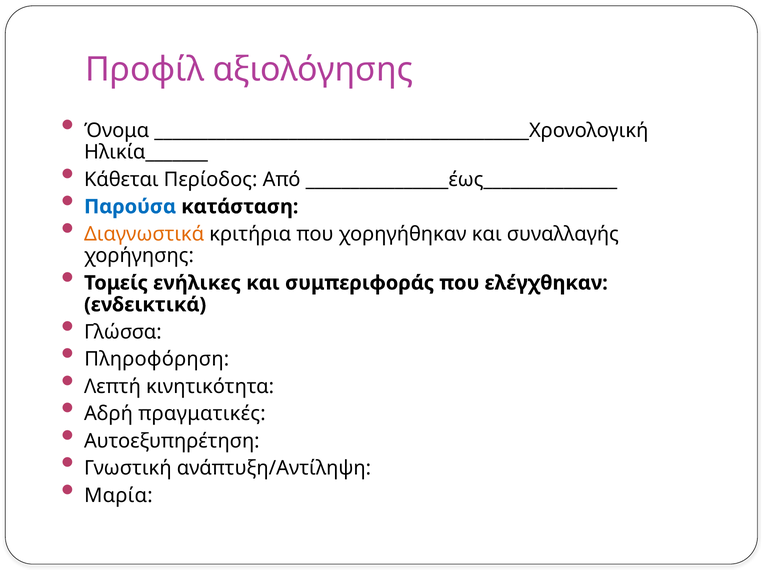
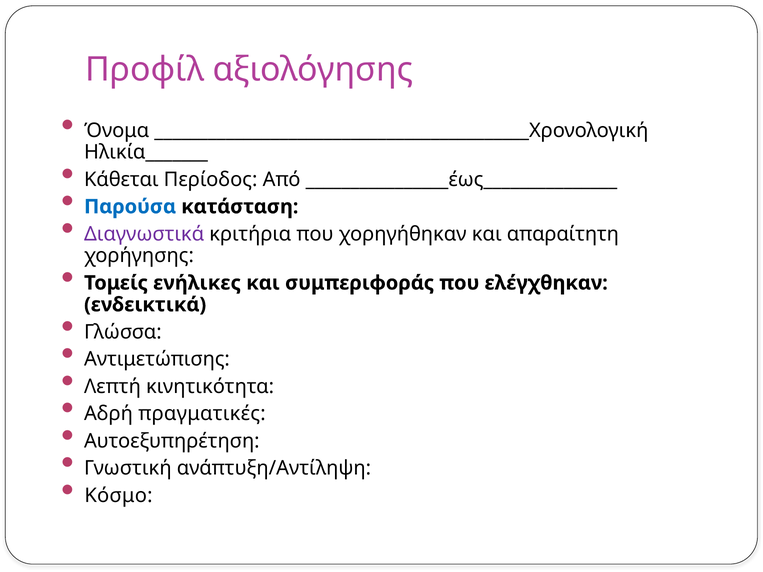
Διαγνωστικά colour: orange -> purple (144, 234)
συναλλαγής: συναλλαγής -> απαραίτητη (563, 234)
Πληροφόρηση: Πληροφόρηση -> Αντιμετώπισης (157, 359)
Μαρία: Μαρία -> Κόσμο (118, 496)
